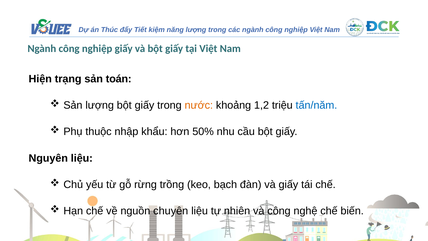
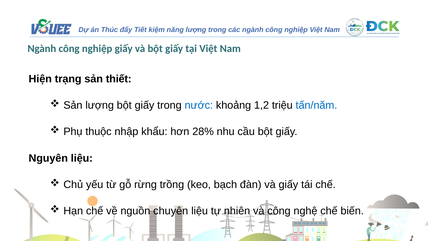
toán: toán -> thiết (119, 79)
nước colour: orange -> blue (199, 105)
50%: 50% -> 28% (203, 132)
